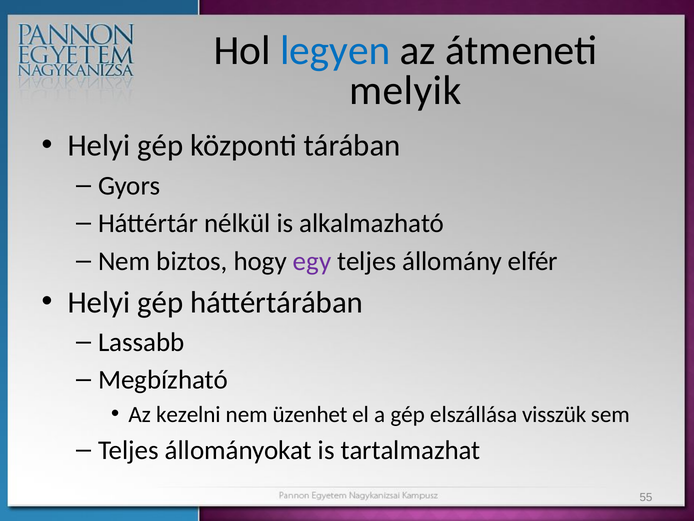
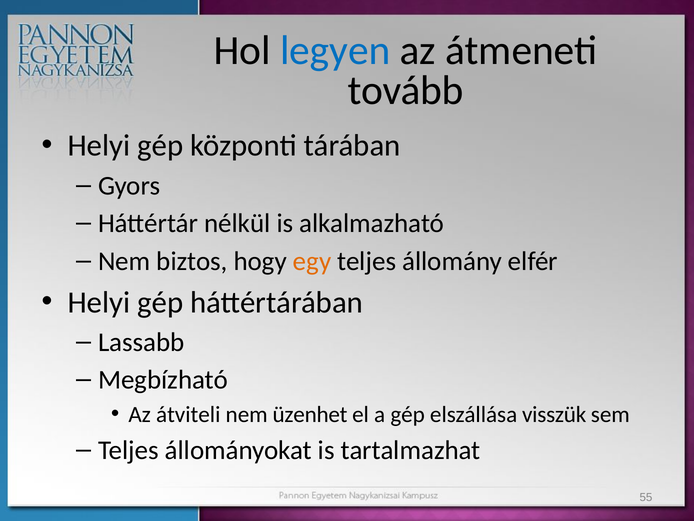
melyik: melyik -> tovább (406, 90)
egy colour: purple -> orange (312, 261)
kezelni: kezelni -> átviteli (188, 414)
